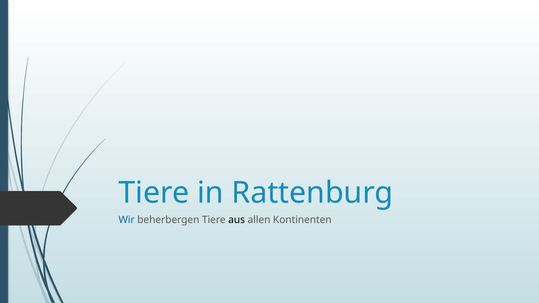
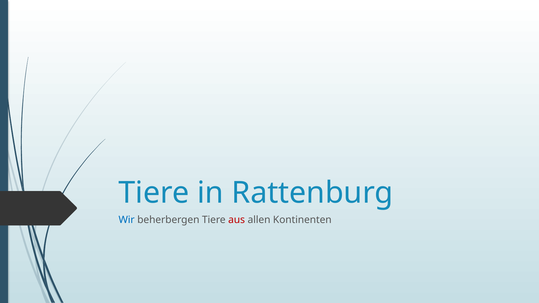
aus colour: black -> red (237, 220)
